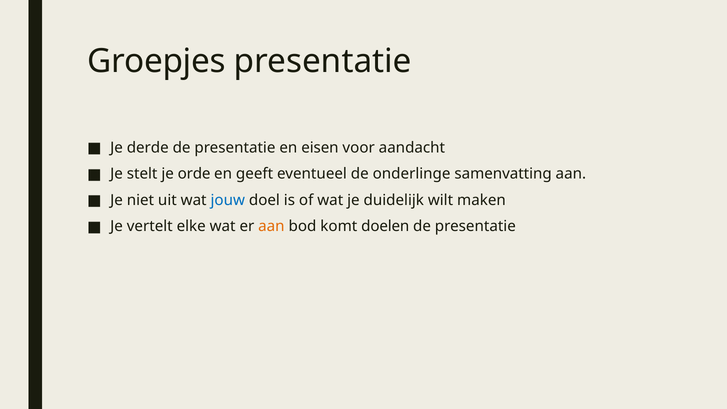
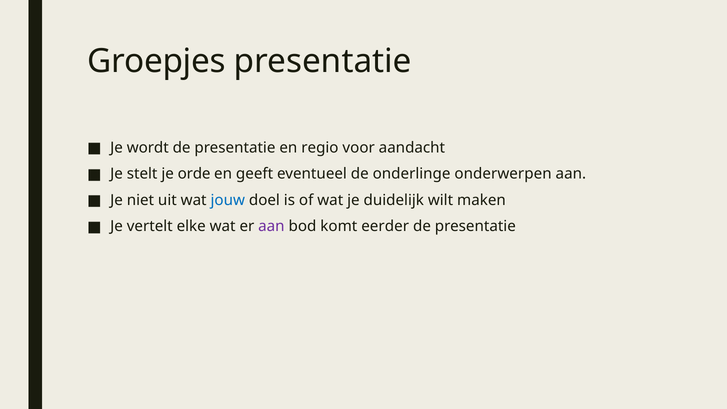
derde: derde -> wordt (148, 148)
eisen: eisen -> regio (320, 148)
samenvatting: samenvatting -> onderwerpen (503, 174)
aan colour: orange -> purple (271, 226)
doelen: doelen -> eerder (385, 226)
